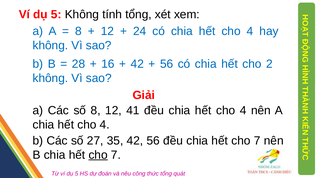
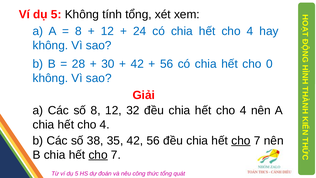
16: 16 -> 30 (108, 64)
2: 2 -> 0 (269, 64)
41: 41 -> 32 (133, 110)
27: 27 -> 38 (95, 140)
cho underline: none -> present (241, 140)
